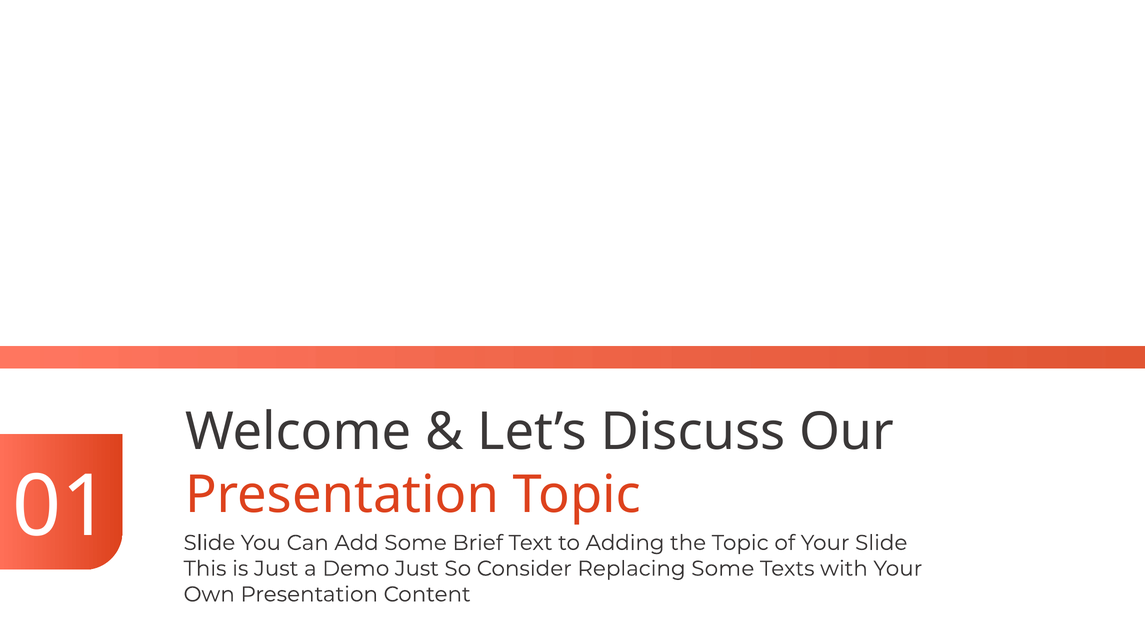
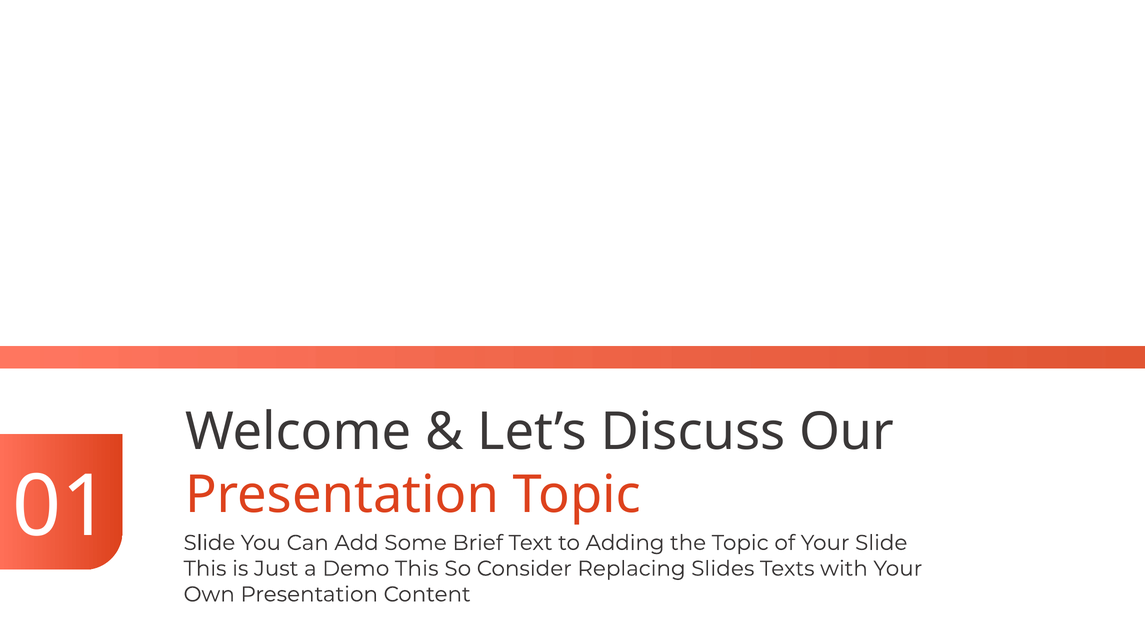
Demo Just: Just -> This (417, 569)
Replacing Some: Some -> Slides (723, 569)
